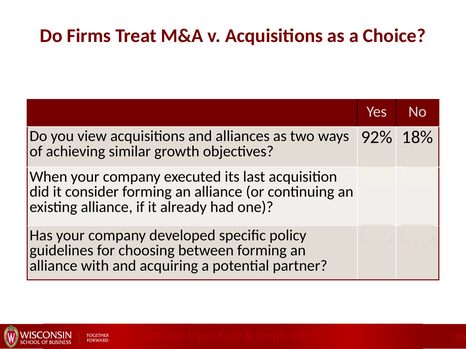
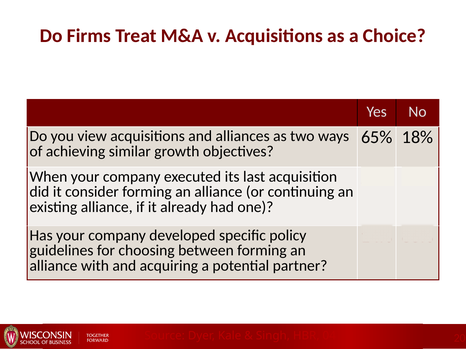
92%: 92% -> 65% (377, 138)
